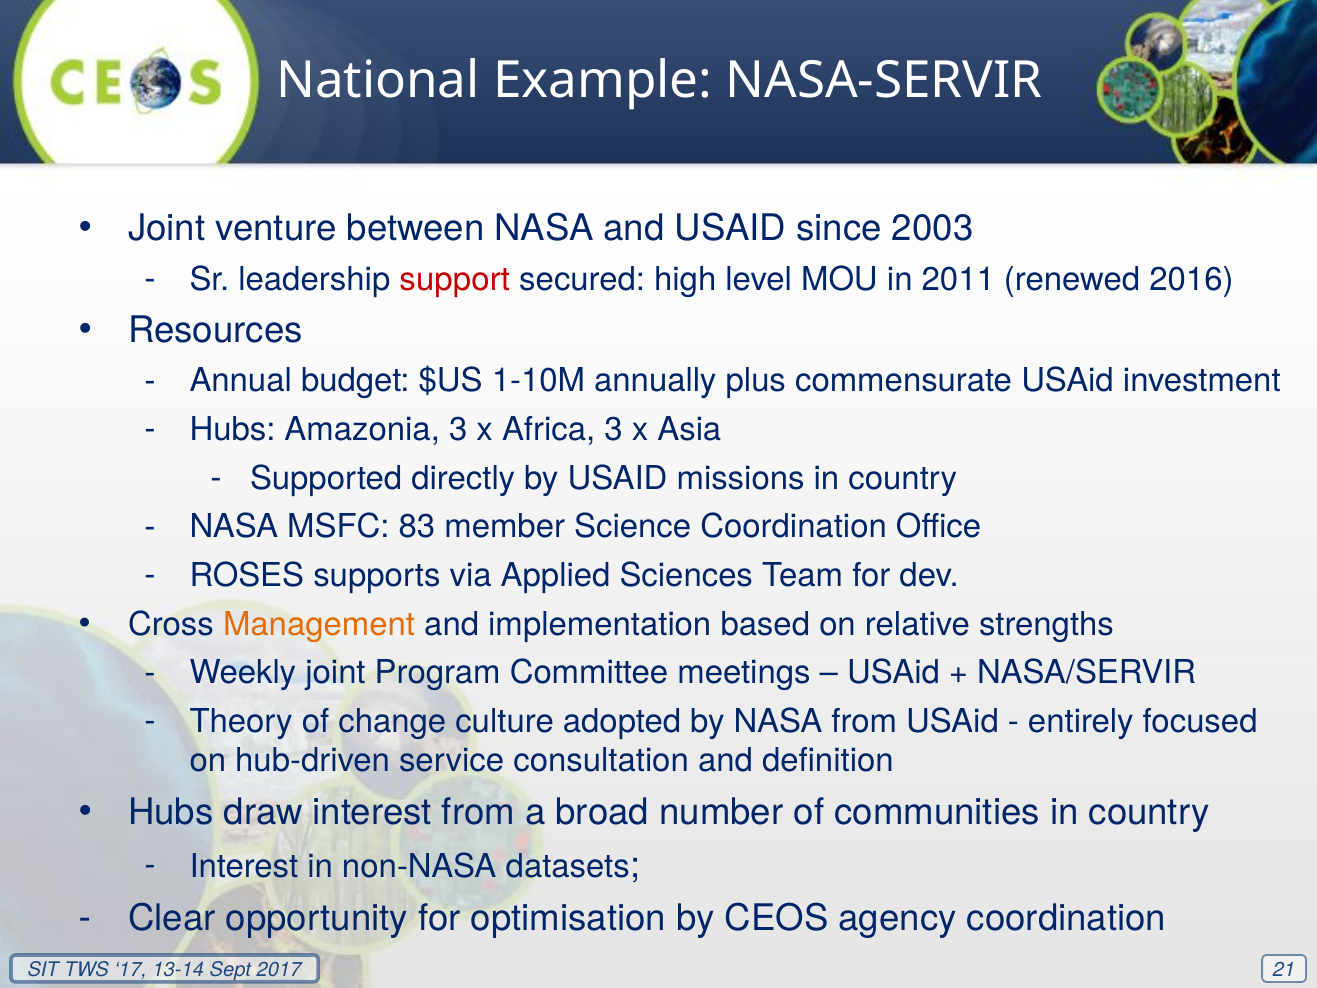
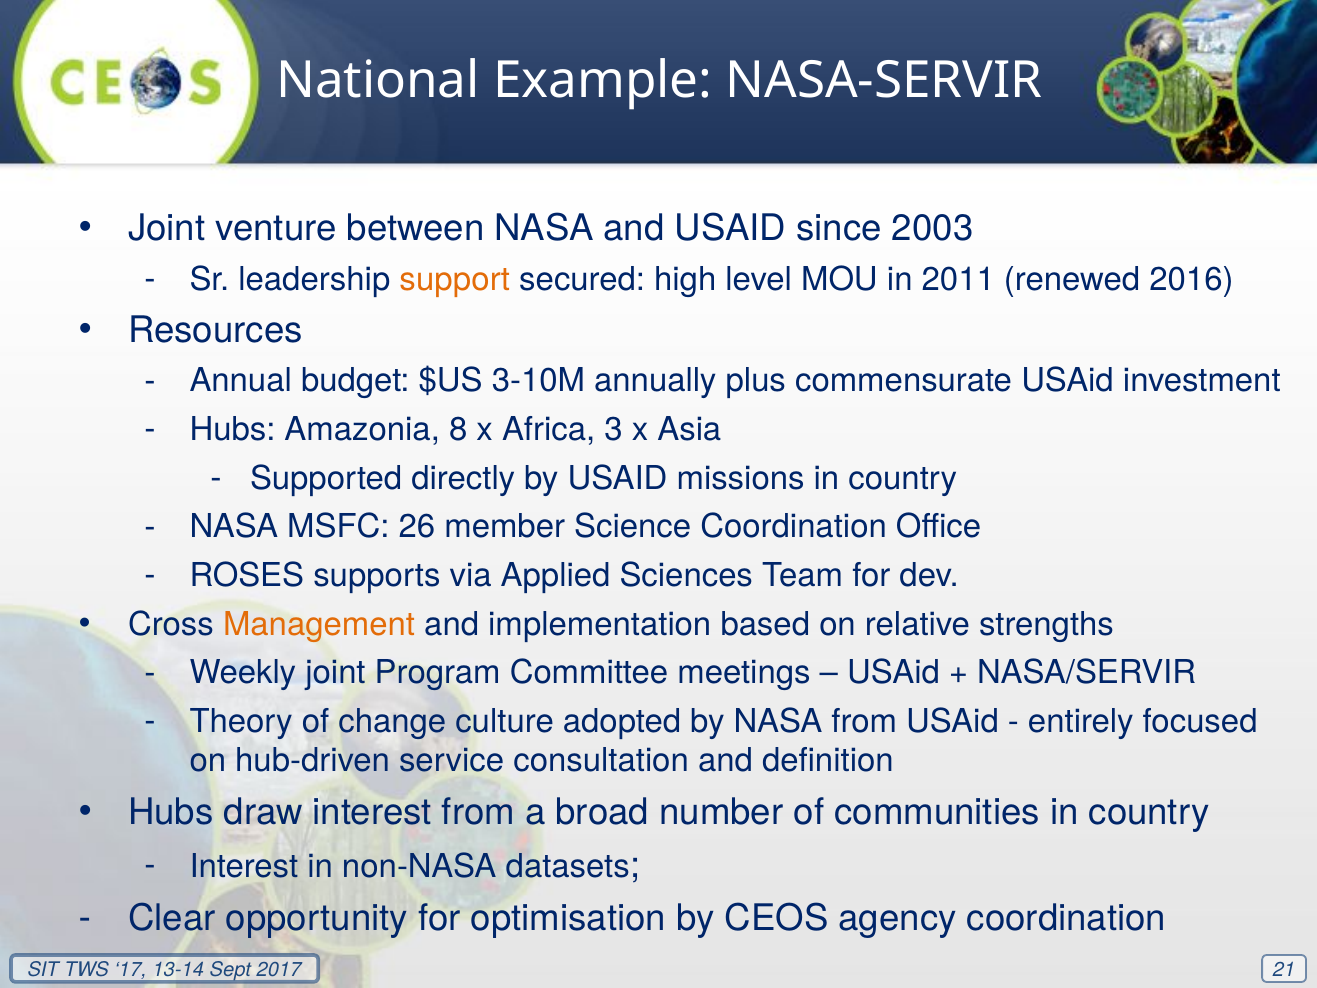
support colour: red -> orange (455, 279)
1-10M: 1-10M -> 3-10M (538, 381)
Amazonia 3: 3 -> 8 (458, 429)
83: 83 -> 26 (417, 527)
